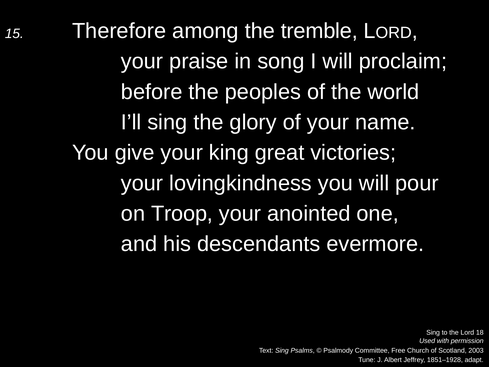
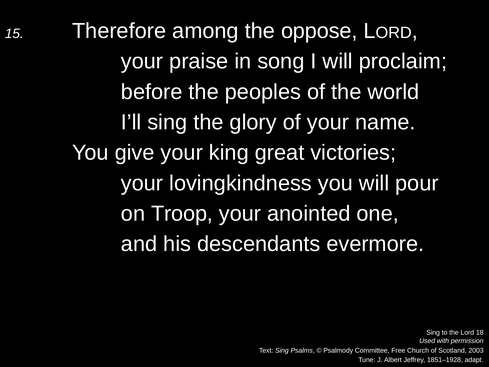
tremble: tremble -> oppose (319, 31)
